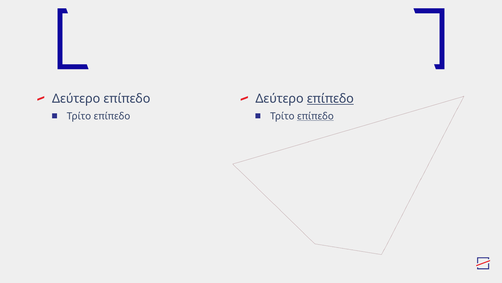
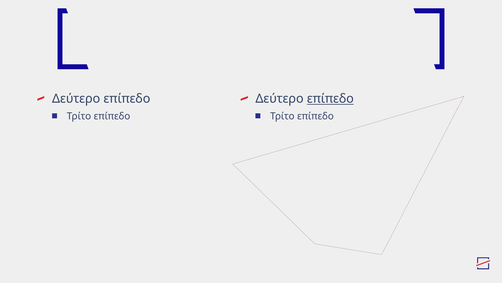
επίπεδο underline: present -> none (315, 116)
